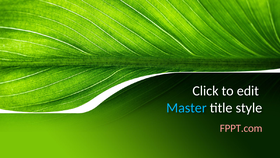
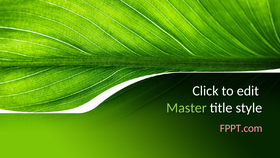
Master colour: light blue -> light green (187, 107)
